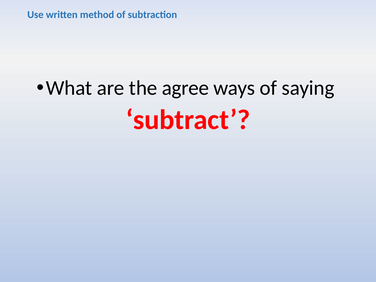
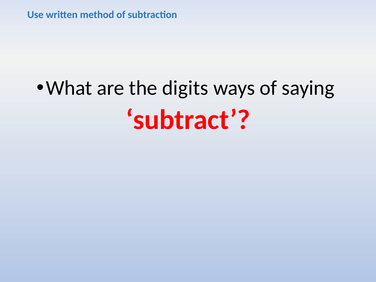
agree: agree -> digits (185, 88)
